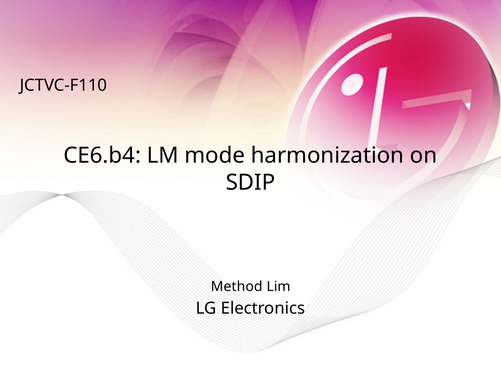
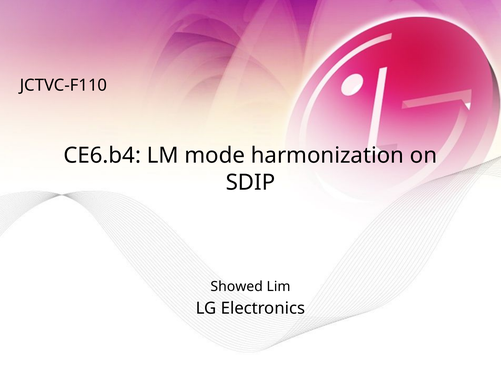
Method: Method -> Showed (237, 286)
